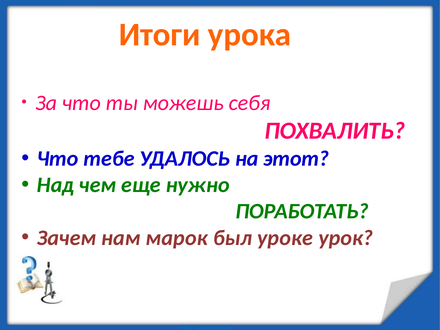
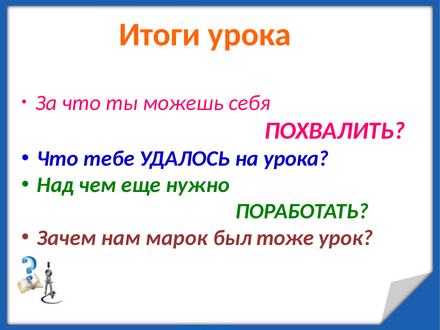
на этот: этот -> урока (296, 159)
уроке: уроке -> тоже (285, 238)
